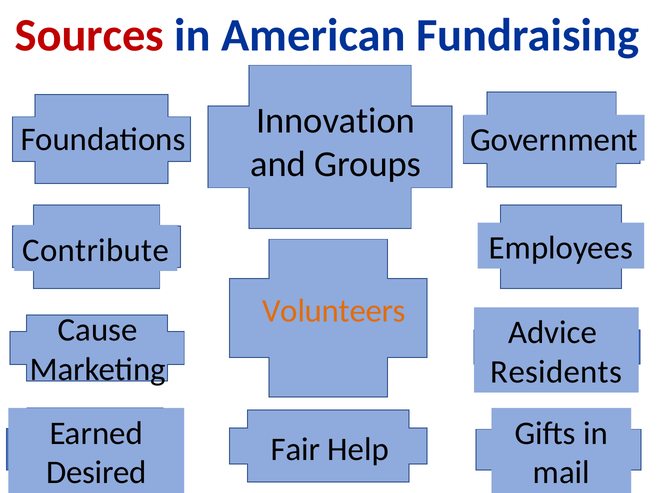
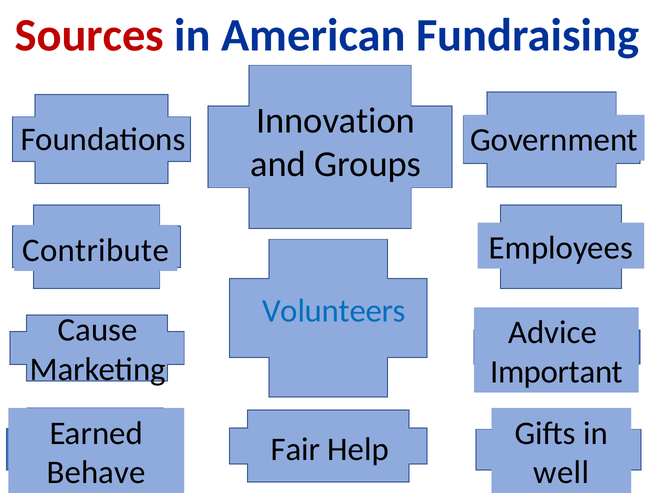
Volunteers colour: orange -> blue (334, 311)
Residents: Residents -> Important (557, 372)
Desired: Desired -> Behave (96, 472)
mail: mail -> well (561, 472)
